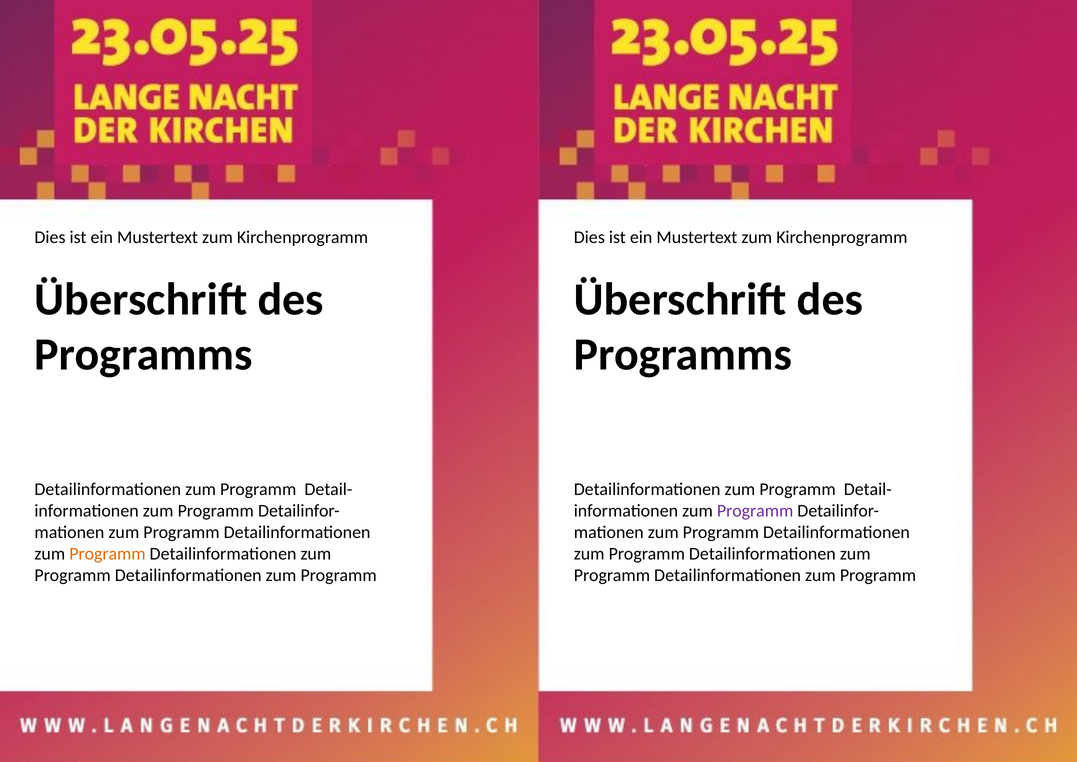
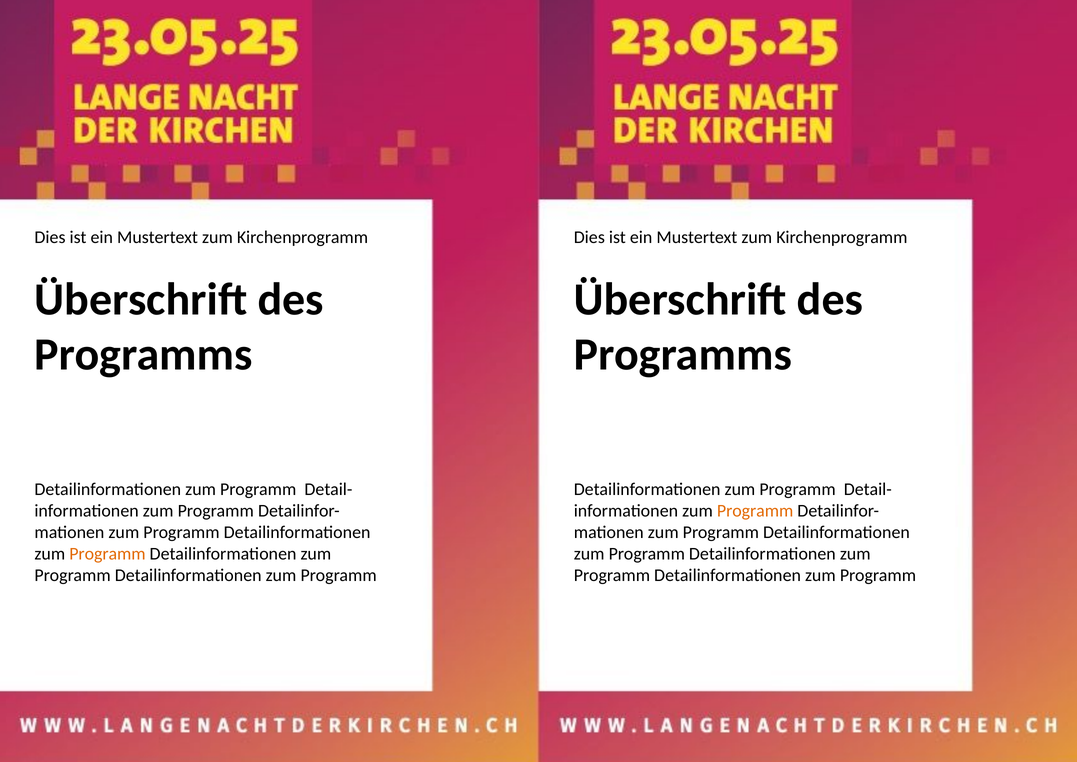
Programm colour: purple -> orange (755, 511)
